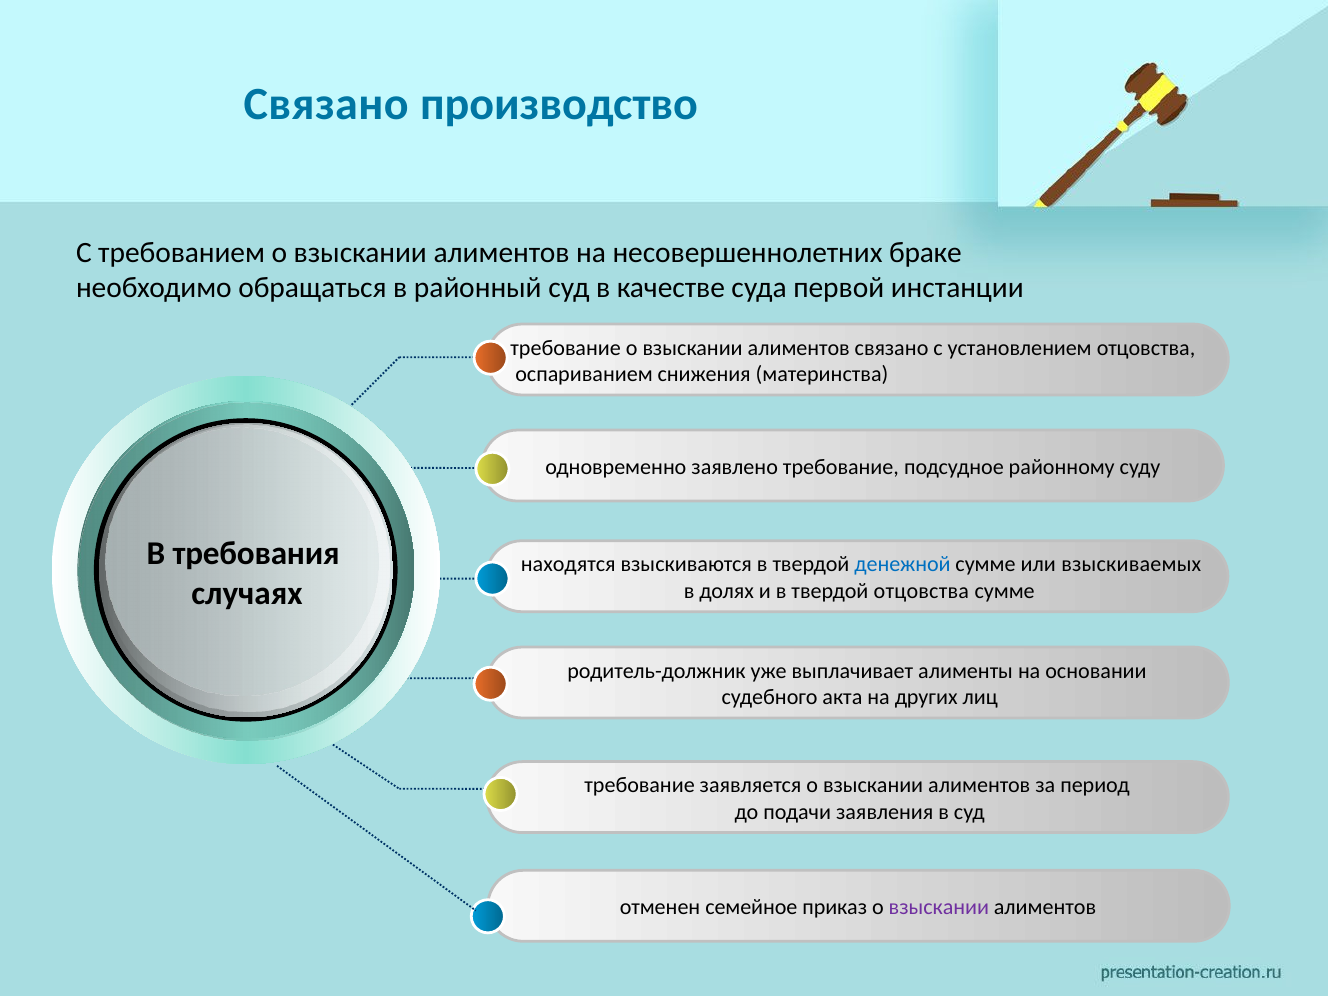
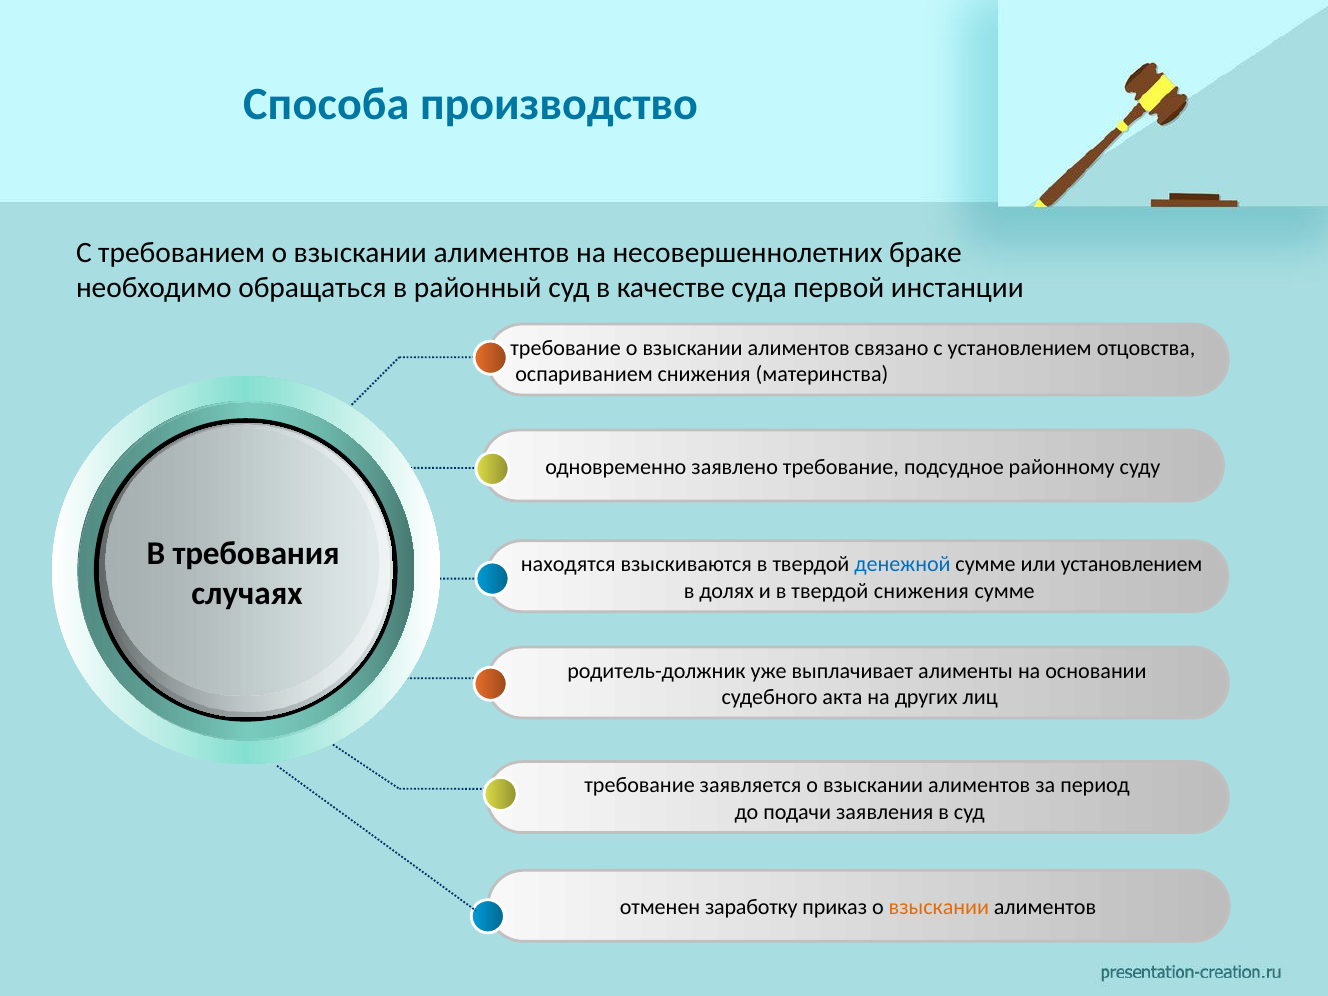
Связано: Связано -> Способа (326, 104)
или взыскиваемых: взыскиваемых -> установлением (1131, 564)
твердой отцовства: отцовства -> снижения (921, 591)
семейное: семейное -> заработку (751, 907)
взыскании colour: purple -> orange (939, 907)
